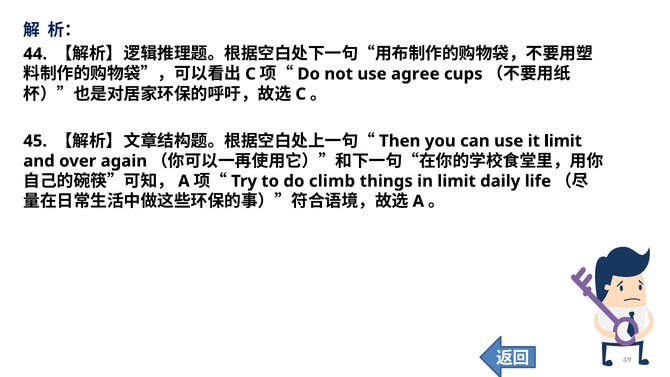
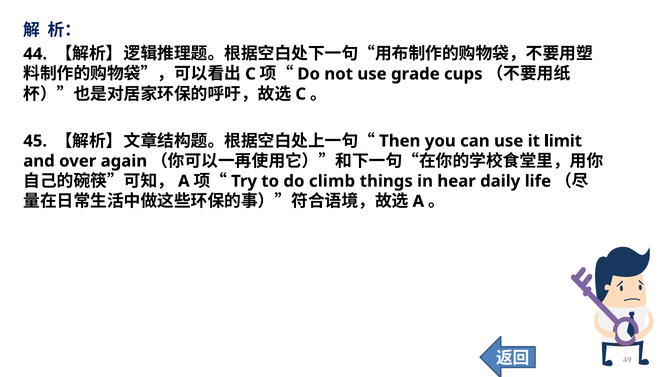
agree: agree -> grade (415, 74)
in limit: limit -> hear (457, 181)
